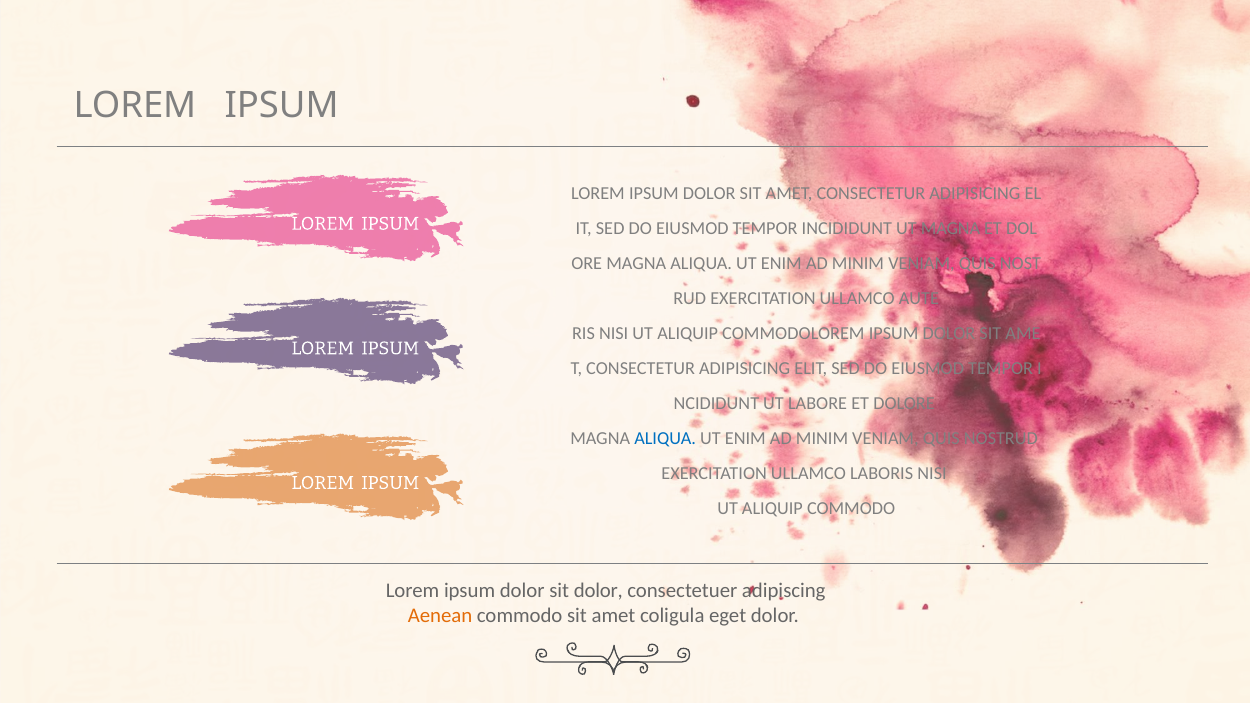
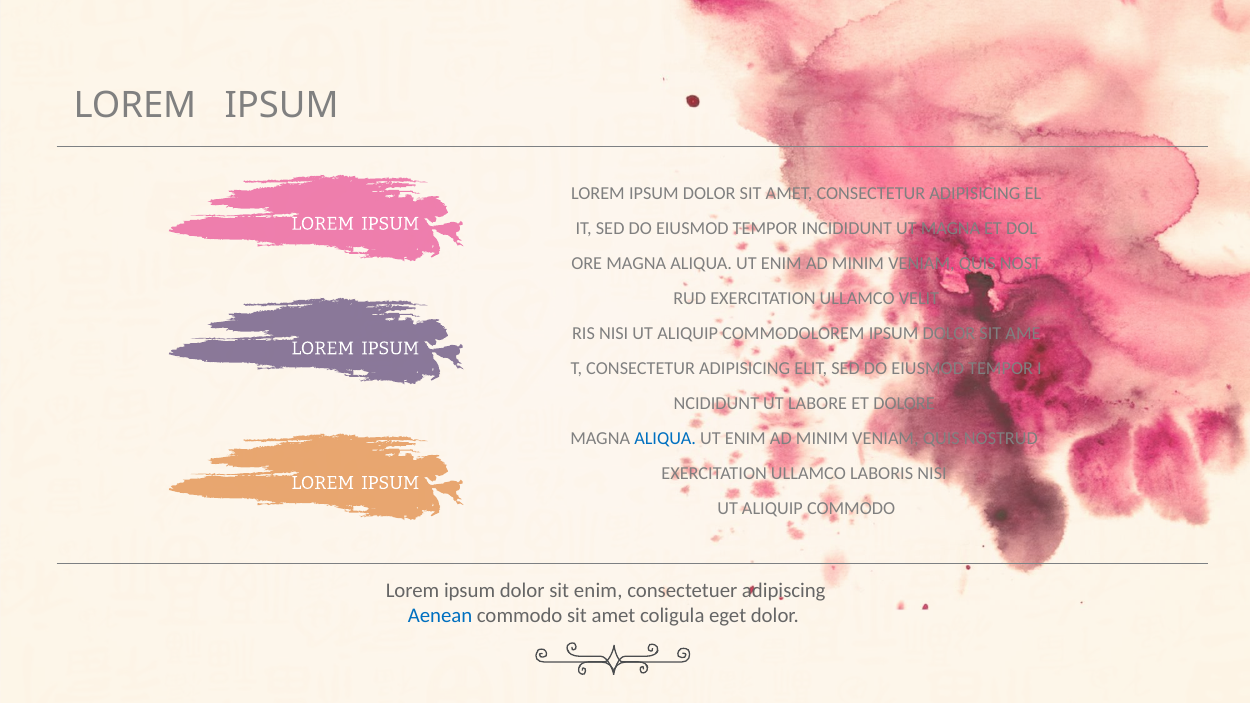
AUTE: AUTE -> VELIT (919, 298)
sit dolor: dolor -> enim (598, 591)
Aenean colour: orange -> blue (440, 616)
